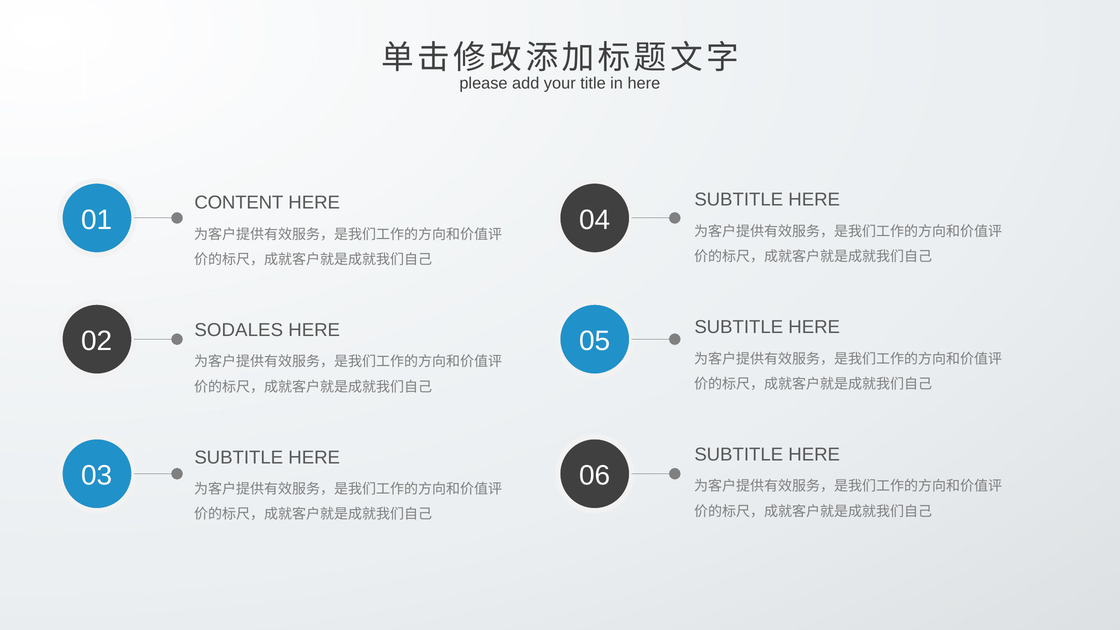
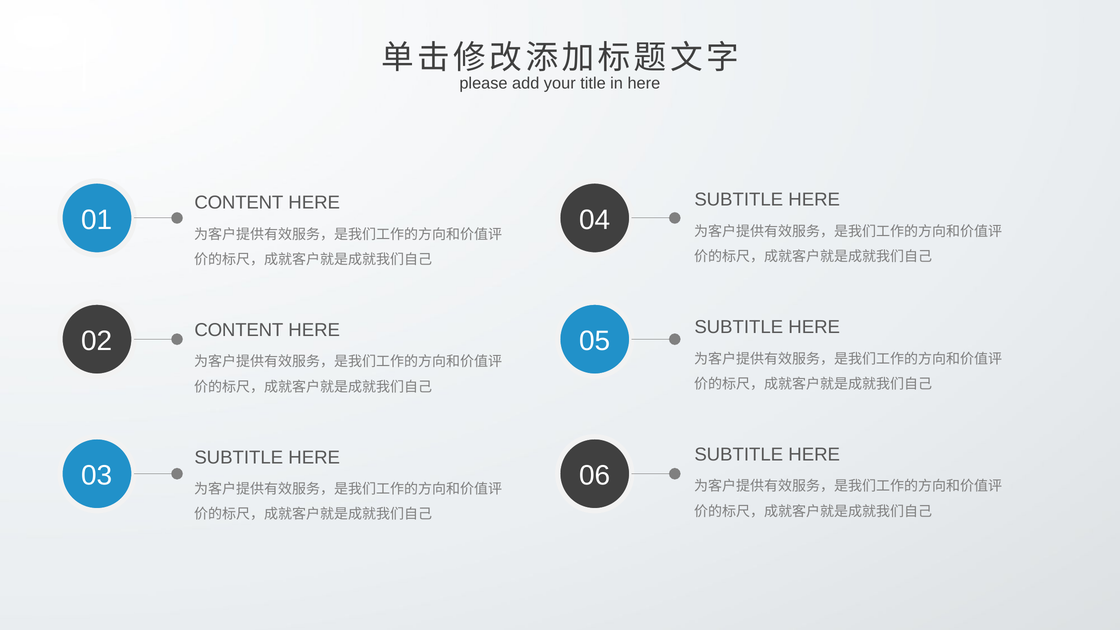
SODALES: SODALES -> CONTENT (239, 330)
